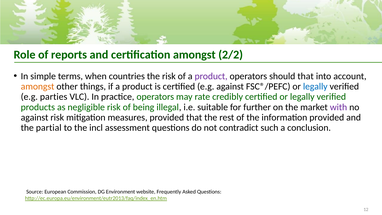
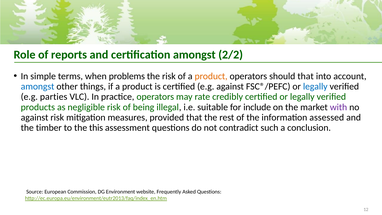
countries: countries -> problems (127, 76)
product colour: purple -> orange (211, 76)
amongst colour: orange -> blue (38, 86)
further: further -> include (257, 107)
information provided: provided -> assessed (327, 117)
partial: partial -> timber (49, 128)
incl: incl -> this (96, 128)
